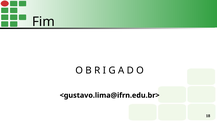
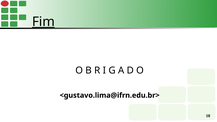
Fim underline: none -> present (43, 22)
